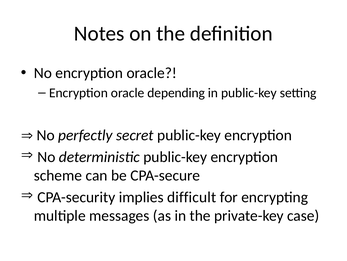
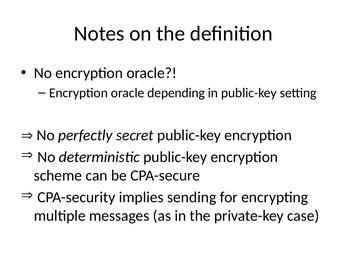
difficult: difficult -> sending (192, 197)
